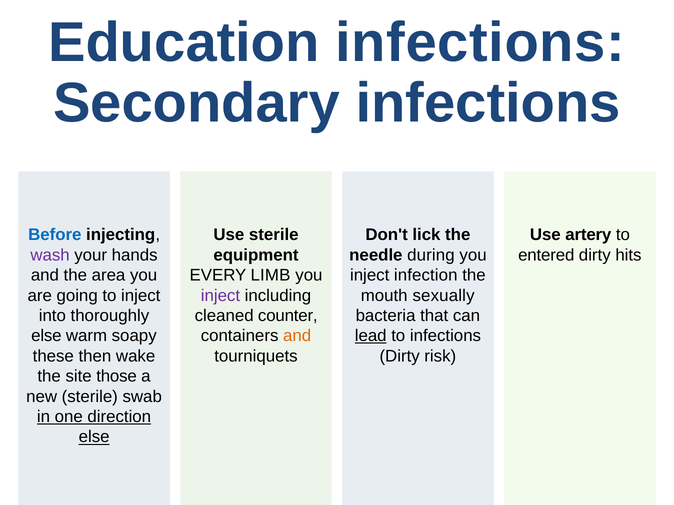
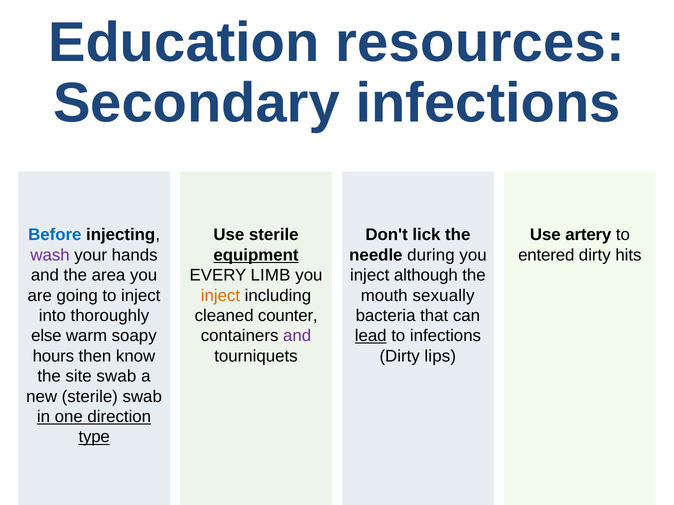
Education infections: infections -> resources (480, 43)
equipment underline: none -> present (256, 255)
infection: infection -> although (426, 276)
inject colour: purple -> orange (220, 296)
and colour: orange -> purple (297, 336)
these: these -> hours (53, 356)
wake: wake -> know (136, 356)
risk: risk -> lips (440, 356)
site those: those -> swab (116, 377)
else: else -> type (94, 437)
